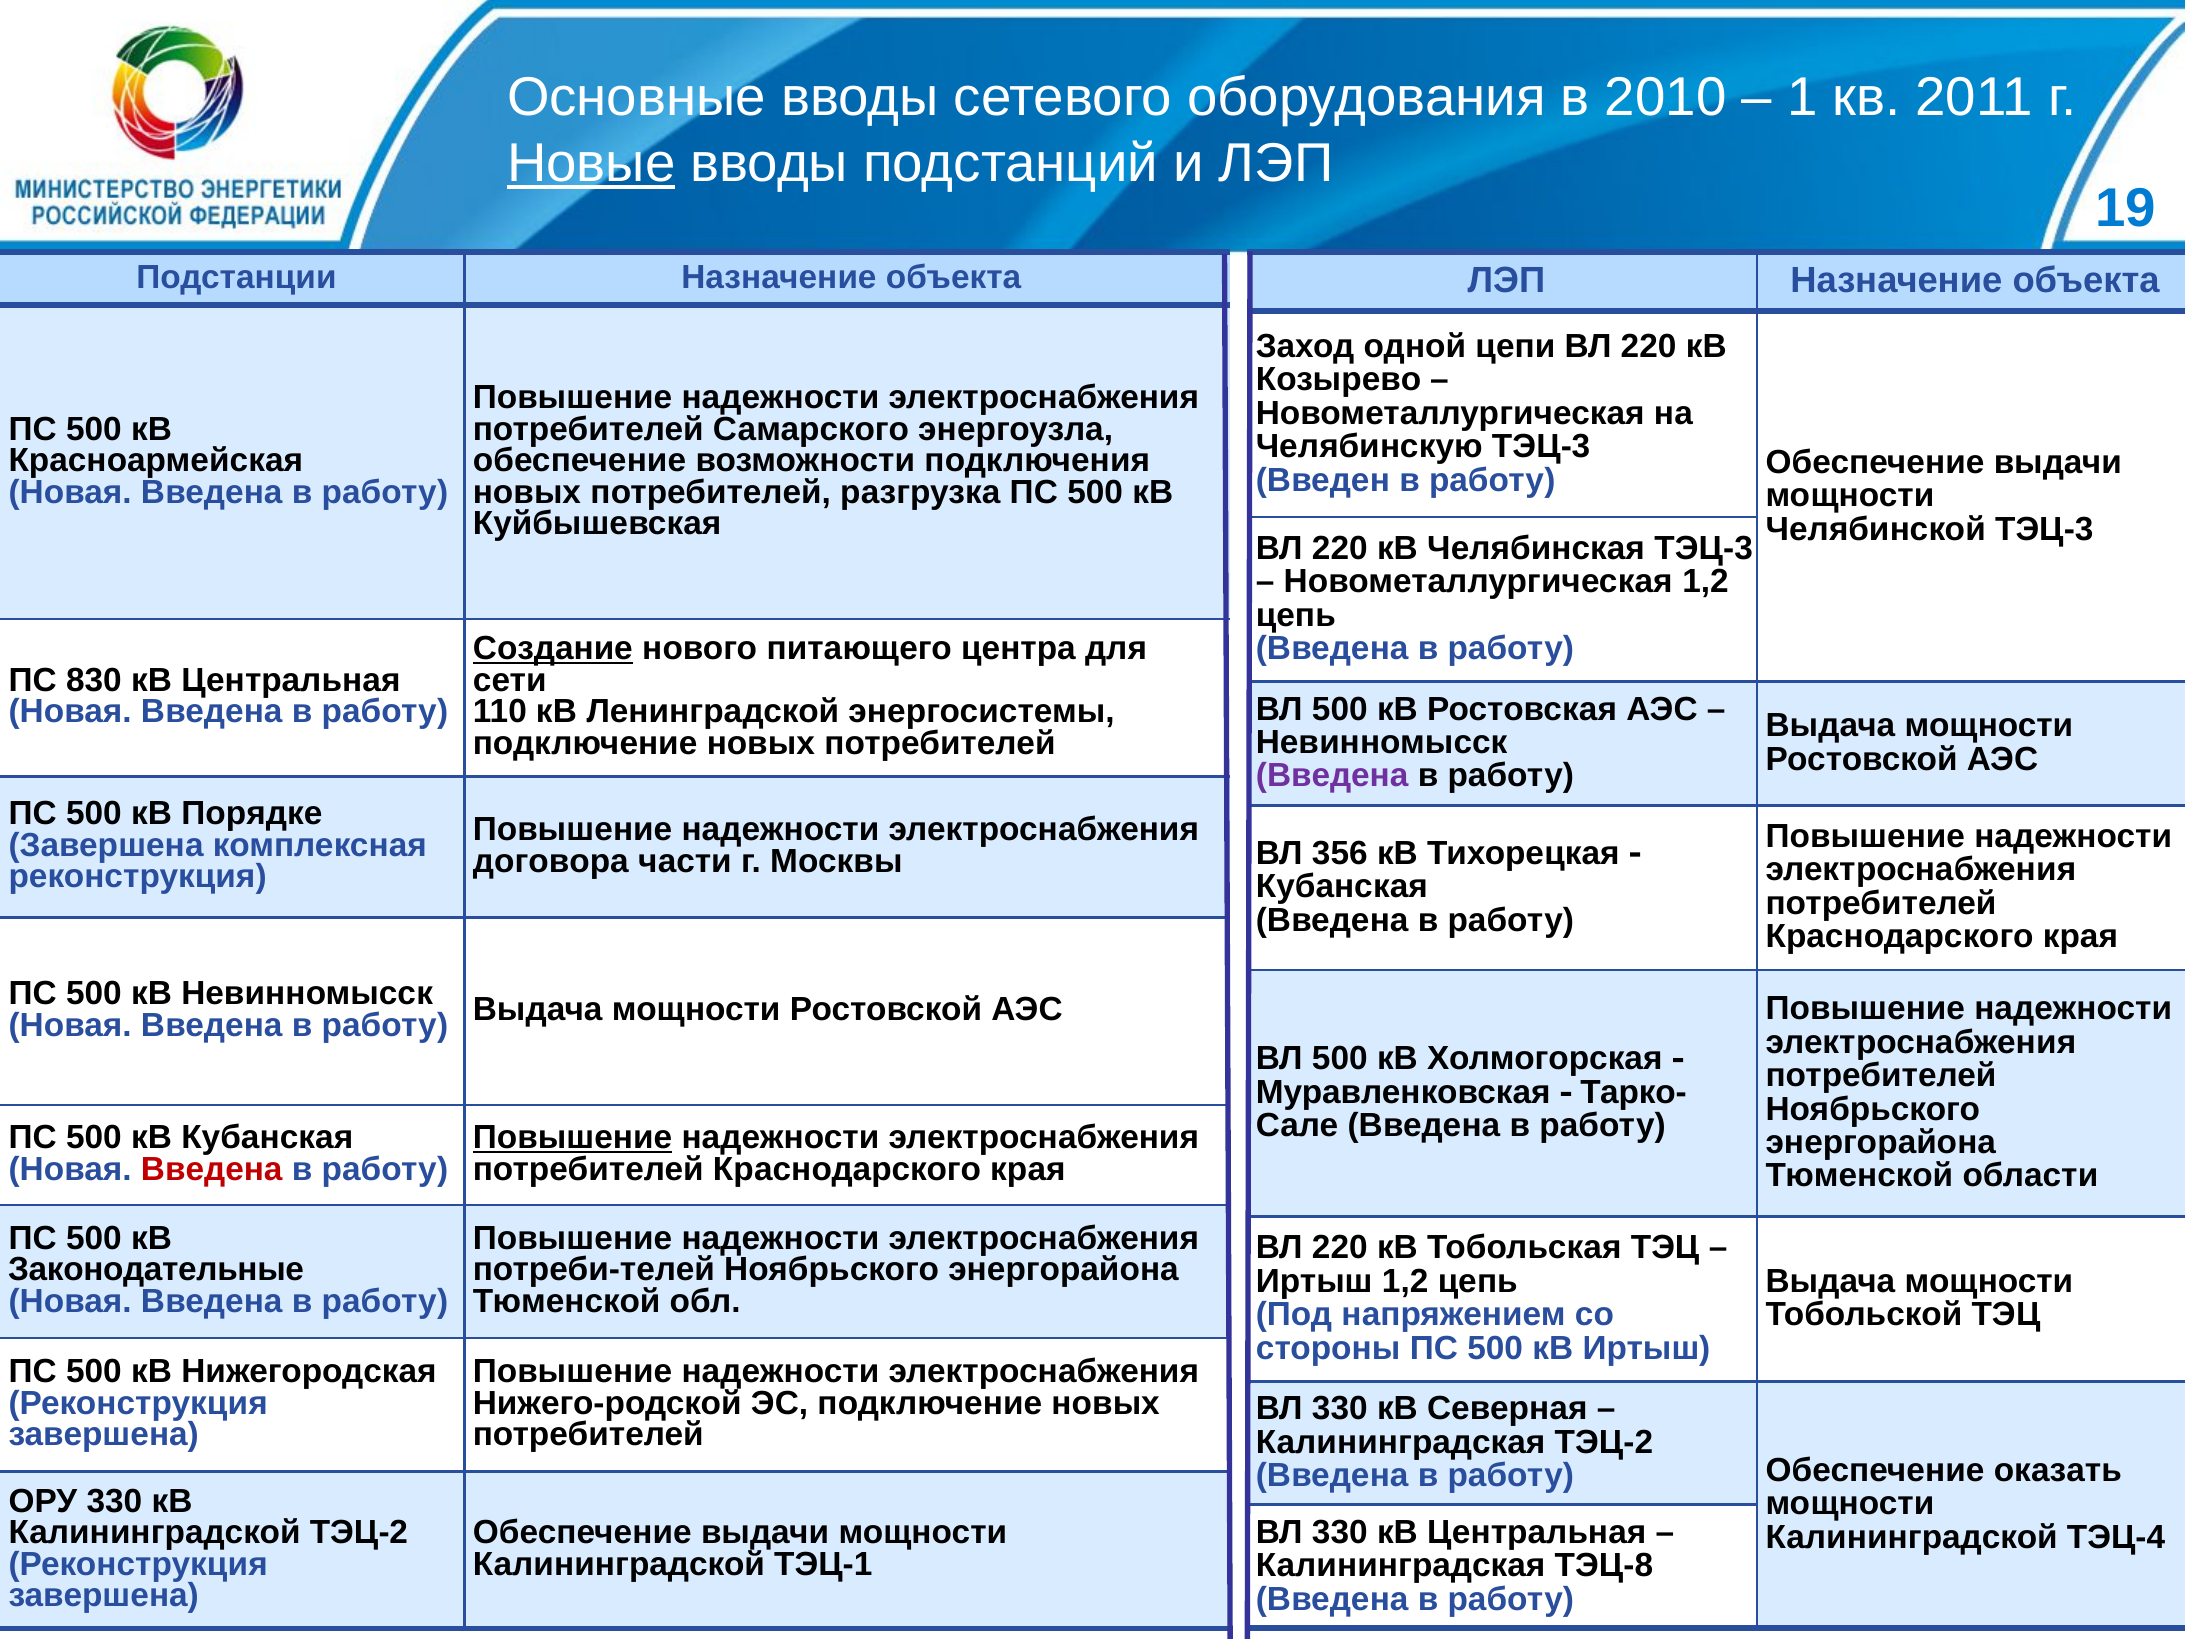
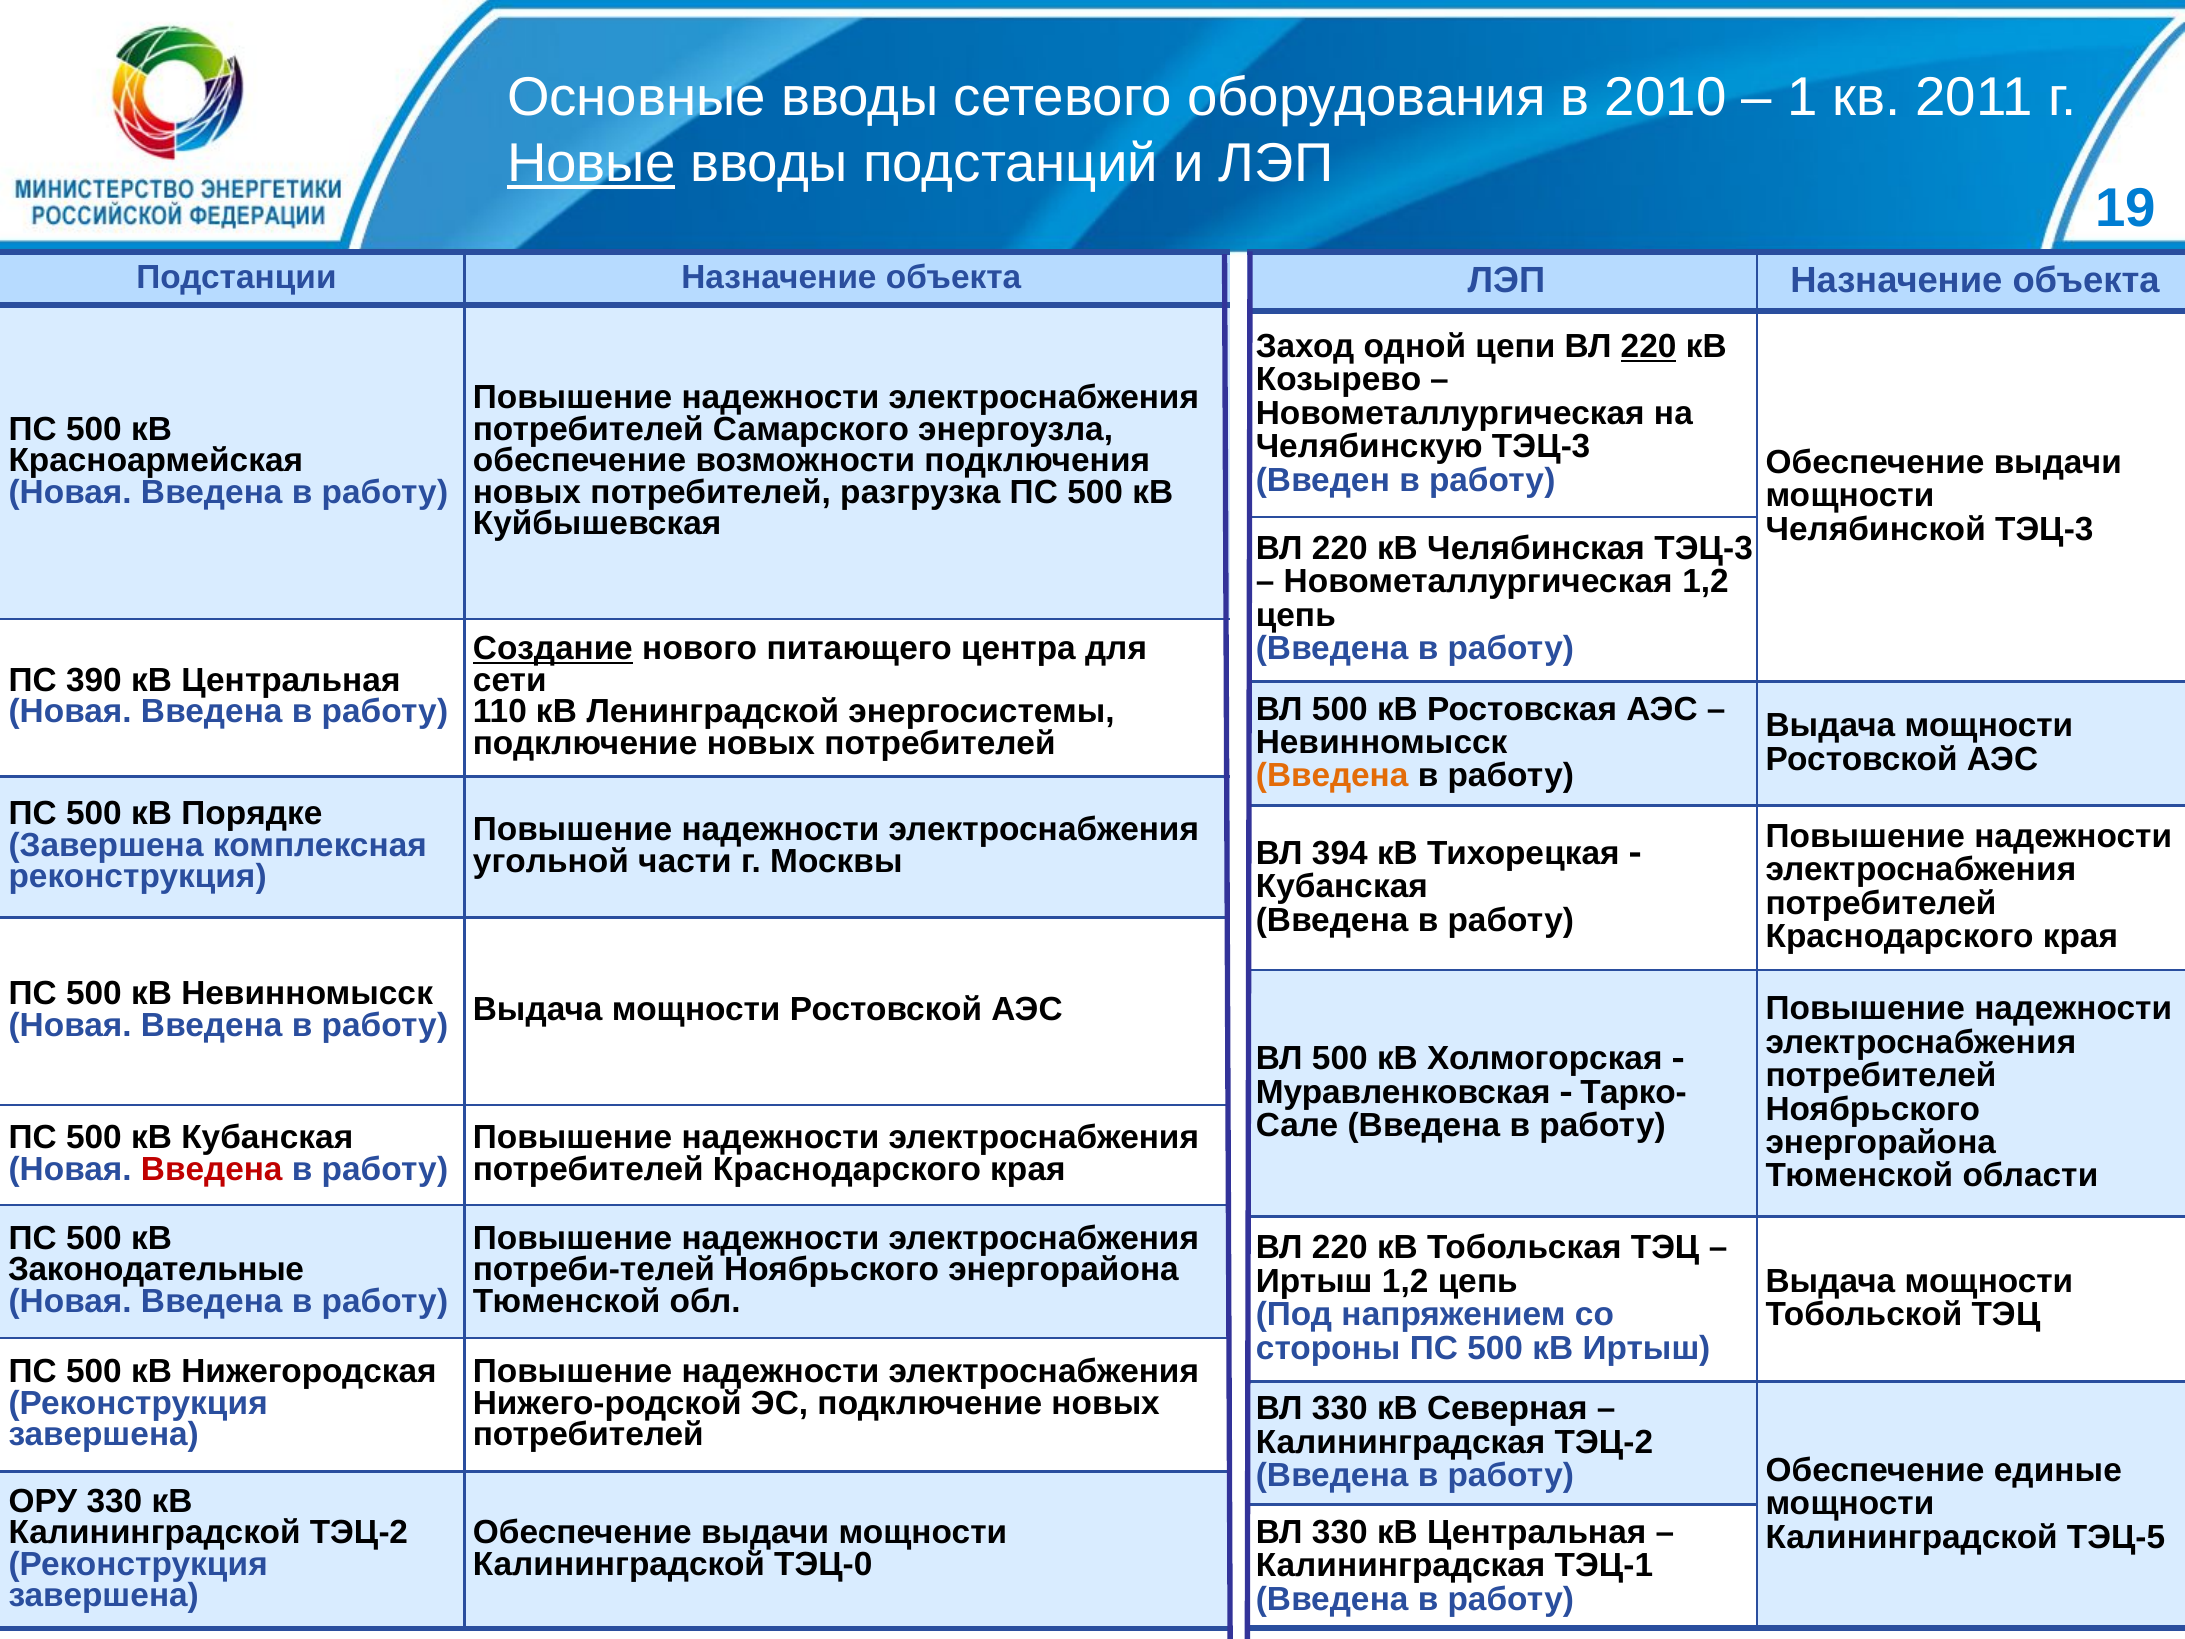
220 underline: none -> present (1649, 346)
830: 830 -> 390 (94, 680)
Введена colour: purple -> orange (1332, 776)
356: 356 -> 394 (1340, 853)
договора: договора -> угольной (551, 861)
Повышение underline: present -> none (573, 1137)
оказать: оказать -> единые (2058, 1470)
ТЭЦ-4: ТЭЦ-4 -> ТЭЦ-5 (2116, 1537)
ТЭЦ-1: ТЭЦ-1 -> ТЭЦ-0 (823, 1564)
ТЭЦ-8: ТЭЦ-8 -> ТЭЦ-1 (1604, 1565)
